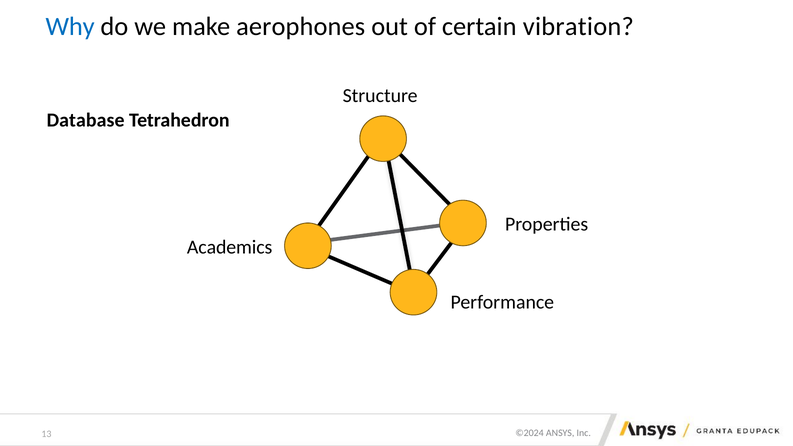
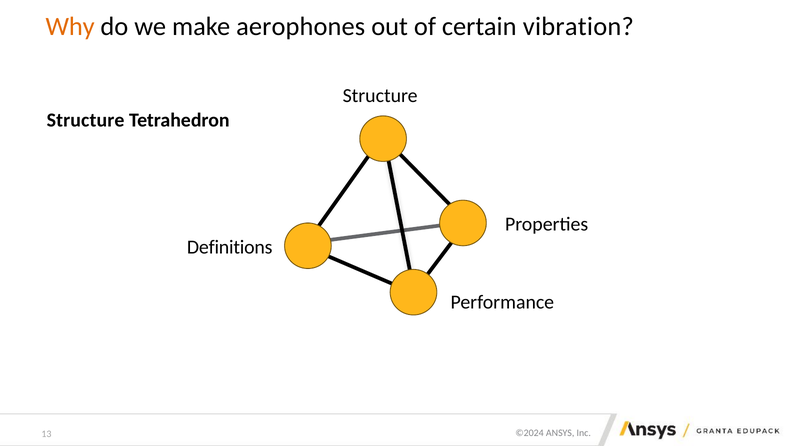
Why colour: blue -> orange (70, 27)
Database: Database -> Structure (86, 120)
Academics: Academics -> Definitions (230, 247)
